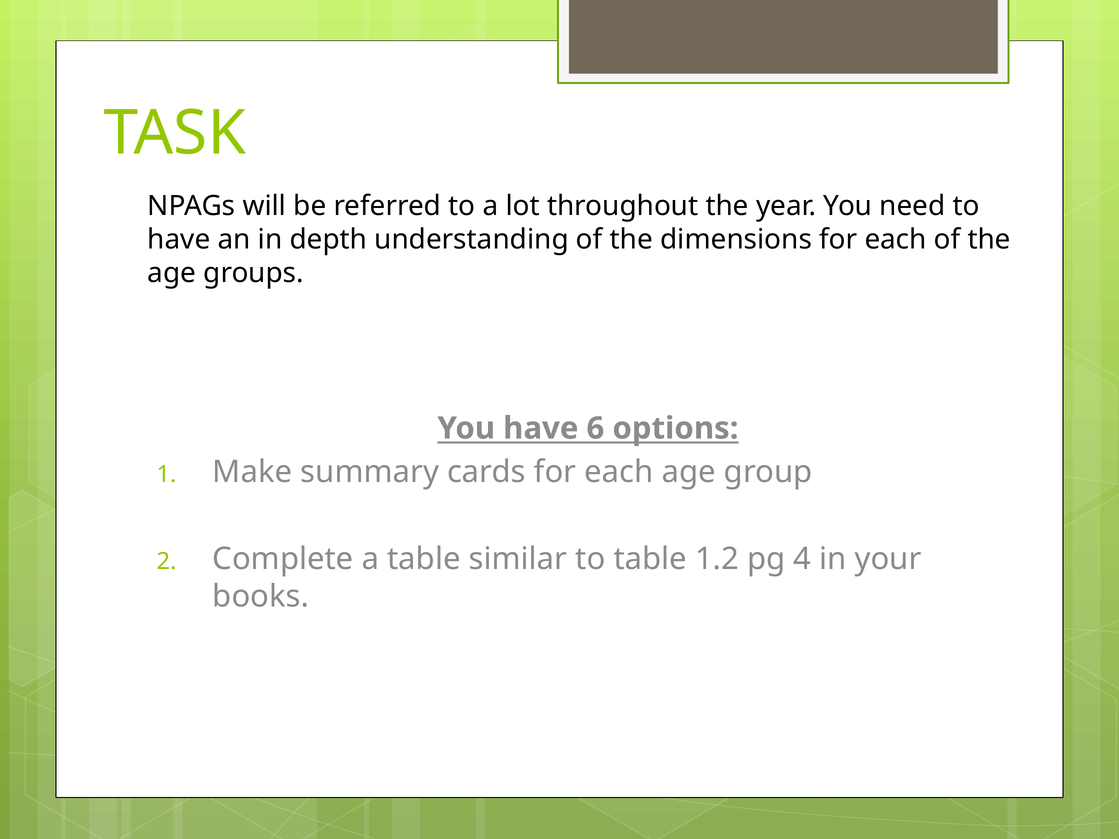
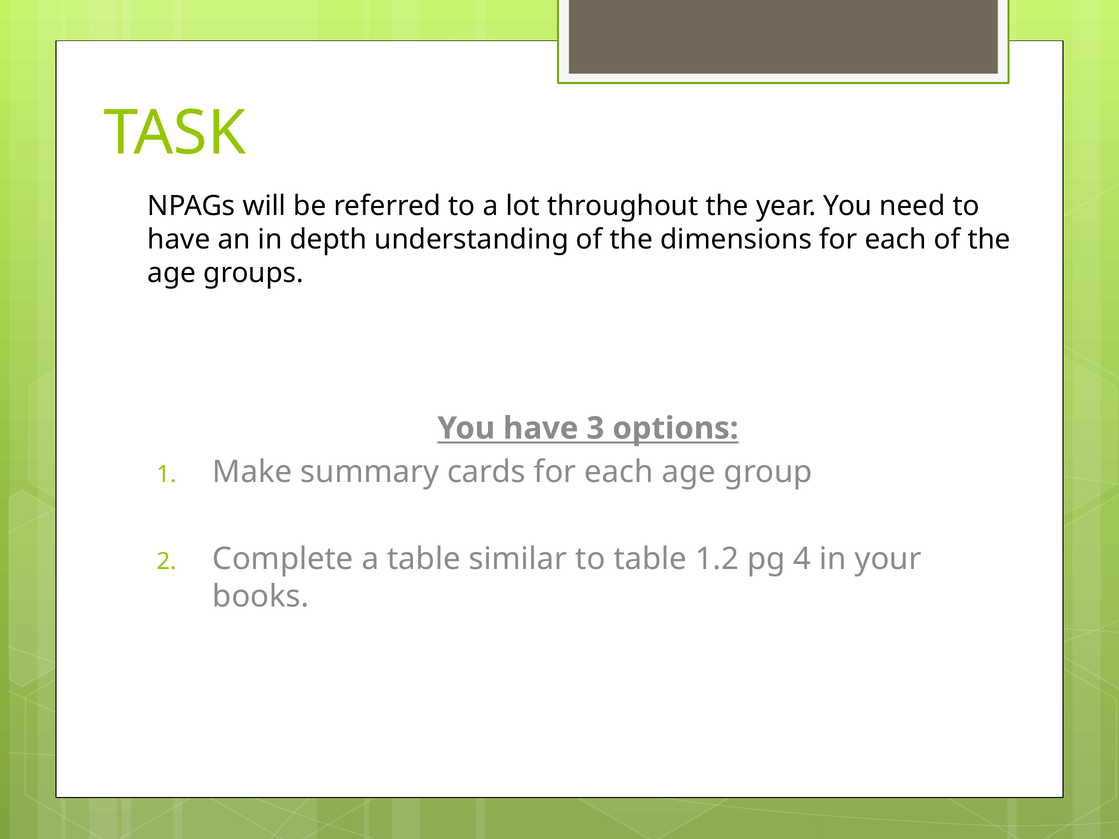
6: 6 -> 3 (595, 428)
